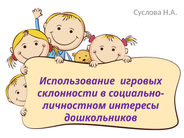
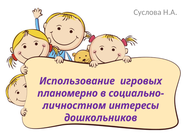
склонности: склонности -> планомерно (68, 93)
